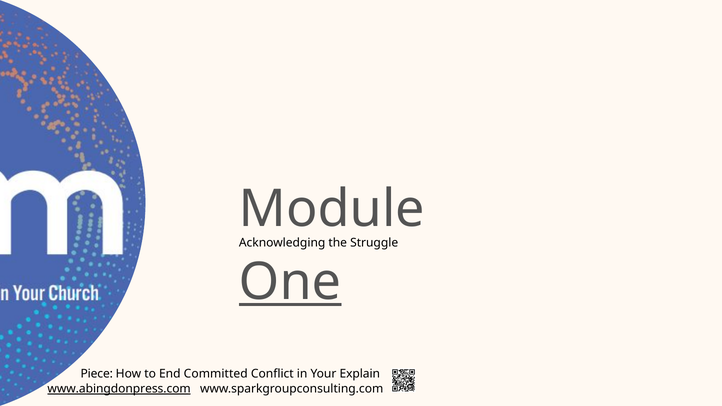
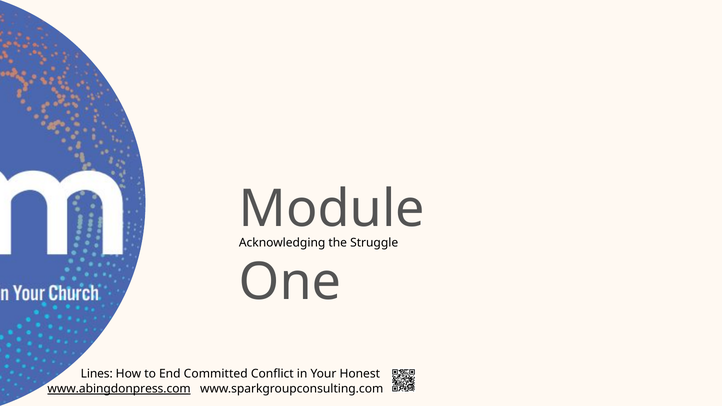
One underline: present -> none (290, 282)
Piece: Piece -> Lines (97, 374)
Explain: Explain -> Honest (360, 374)
